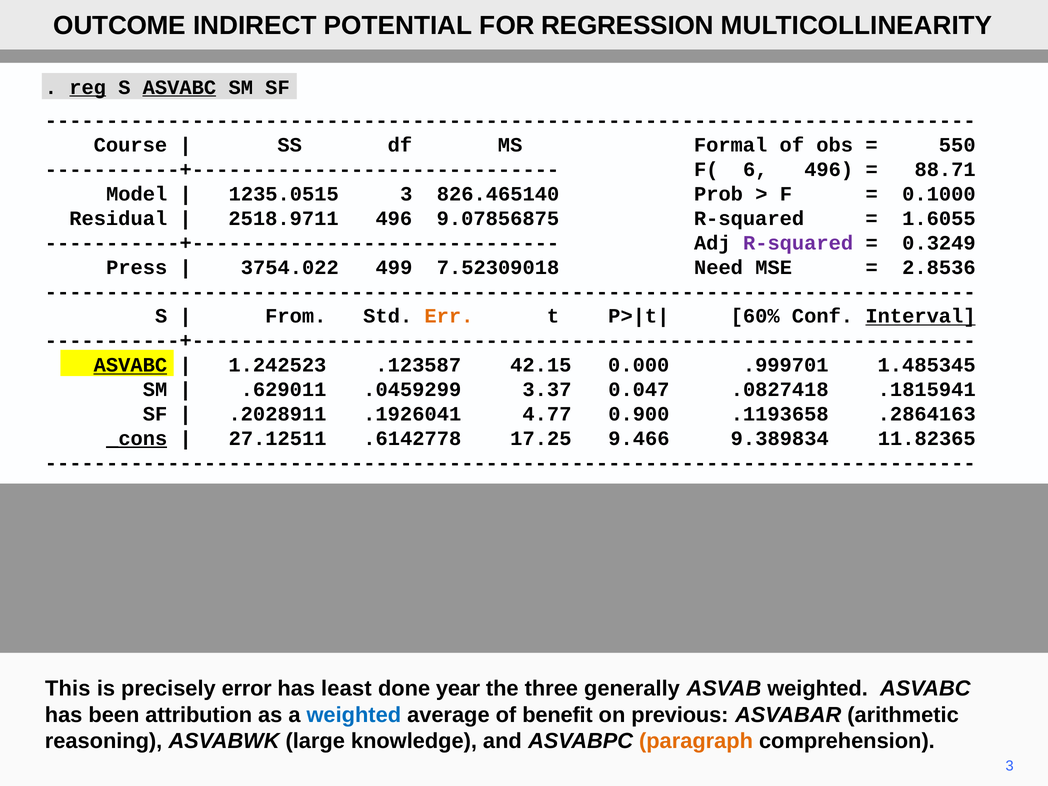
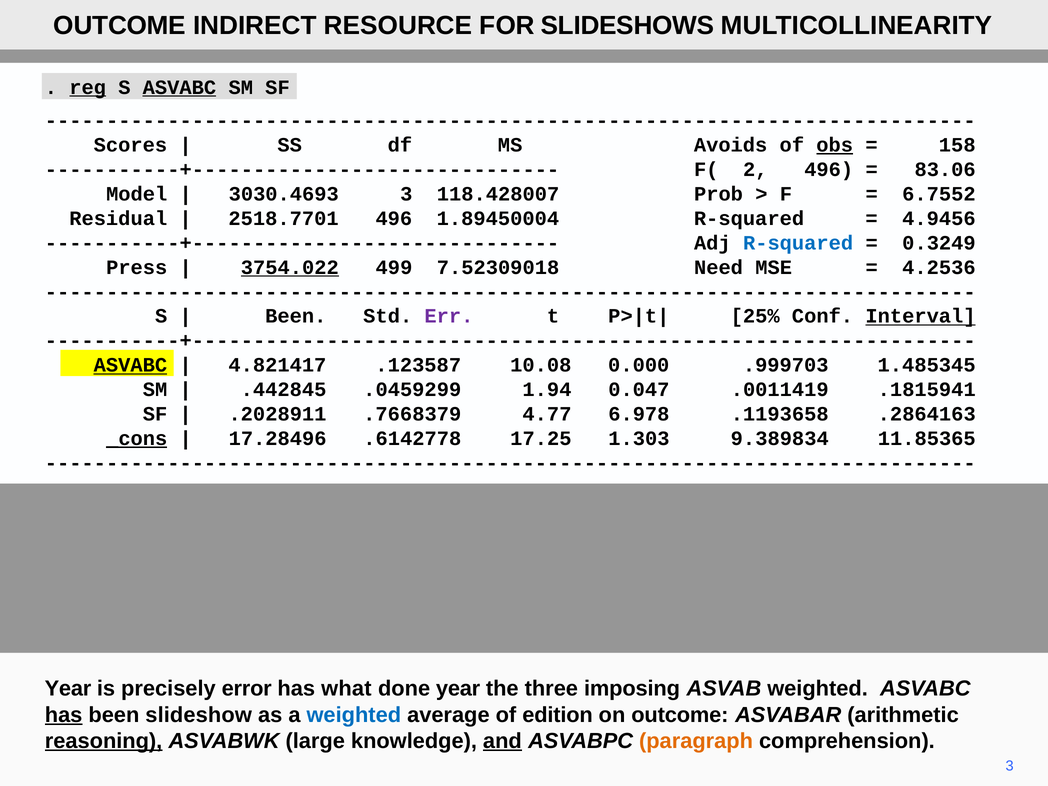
POTENTIAL: POTENTIAL -> RESOURCE (398, 26)
REGRESSION: REGRESSION -> SLIDESHOWS (627, 26)
Course: Course -> Scores (130, 145)
Formal: Formal -> Avoids (731, 145)
obs underline: none -> present (835, 145)
550: 550 -> 158 (957, 145)
6: 6 -> 2 (755, 169)
88.71: 88.71 -> 83.06 (945, 169)
1235.0515: 1235.0515 -> 3030.4693 (284, 194)
826.465140: 826.465140 -> 118.428007 (498, 194)
0.1000: 0.1000 -> 6.7552 (939, 194)
2518.9711: 2518.9711 -> 2518.7701 (284, 218)
9.07856875: 9.07856875 -> 1.89450004 (498, 218)
1.6055: 1.6055 -> 4.9456 (939, 218)
R-squared colour: purple -> blue (798, 243)
3754.022 underline: none -> present (290, 267)
2.8536: 2.8536 -> 4.2536 (939, 267)
From: From -> Been (296, 316)
Err colour: orange -> purple (449, 316)
60%: 60% -> 25% (755, 316)
1.242523: 1.242523 -> 4.821417 (277, 365)
42.15: 42.15 -> 10.08 (541, 365)
.999701: .999701 -> .999703 (786, 365)
.629011: .629011 -> .442845 (284, 390)
3.37: 3.37 -> 1.94 (547, 390)
.0827418: .0827418 -> .0011419 (780, 390)
.1926041: .1926041 -> .7668379 (412, 414)
0.900: 0.900 -> 6.978 (639, 414)
27.12511: 27.12511 -> 17.28496 (278, 439)
9.466: 9.466 -> 1.303 (639, 439)
11.82365: 11.82365 -> 11.85365 (927, 439)
This: This -> Year (68, 689)
least: least -> what (346, 689)
generally: generally -> imposing (632, 689)
has underline: none -> present (64, 715)
attribution: attribution -> slideshow (199, 715)
benefit: benefit -> edition (558, 715)
on previous: previous -> outcome (680, 715)
reasoning underline: none -> present (104, 741)
and underline: none -> present (502, 741)
